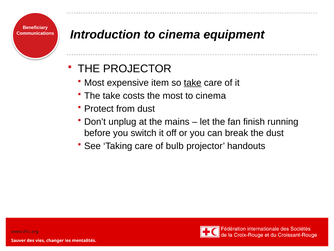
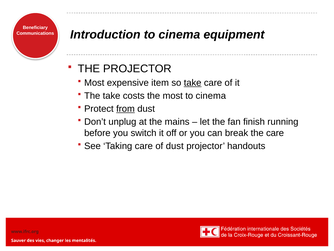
from underline: none -> present (125, 109)
the dust: dust -> care (275, 133)
of bulb: bulb -> dust (175, 146)
